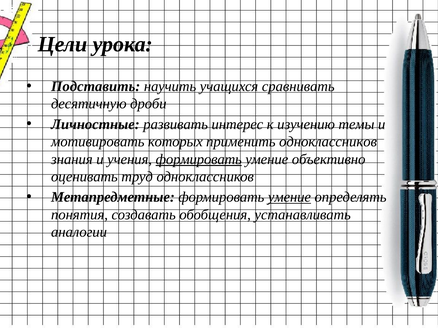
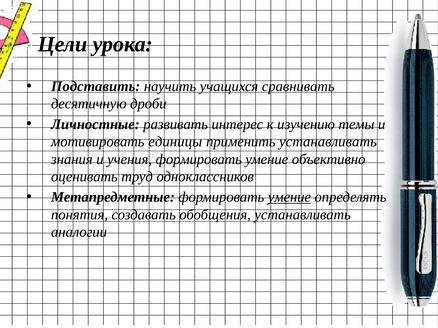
которых: которых -> единицы (175, 142)
применить одноклассников: одноклассников -> устанавливать (328, 142)
формировать underline: present -> none (199, 159)
